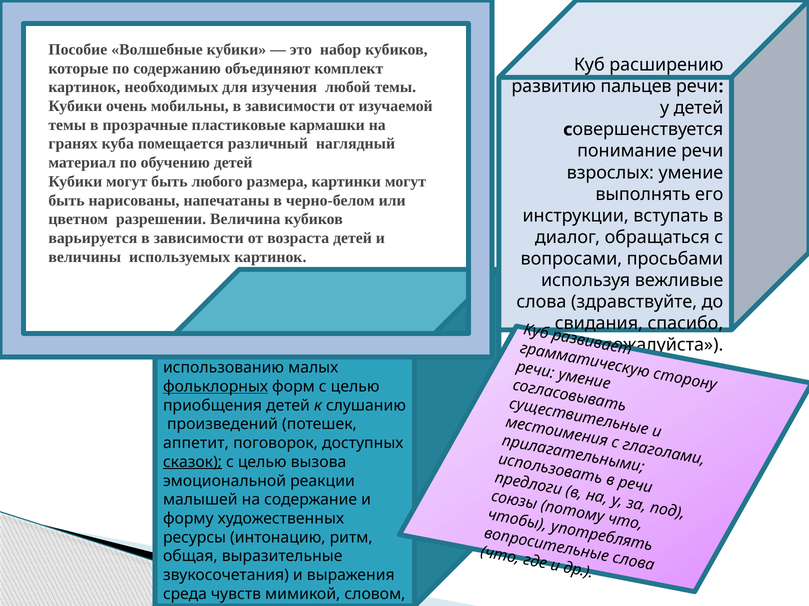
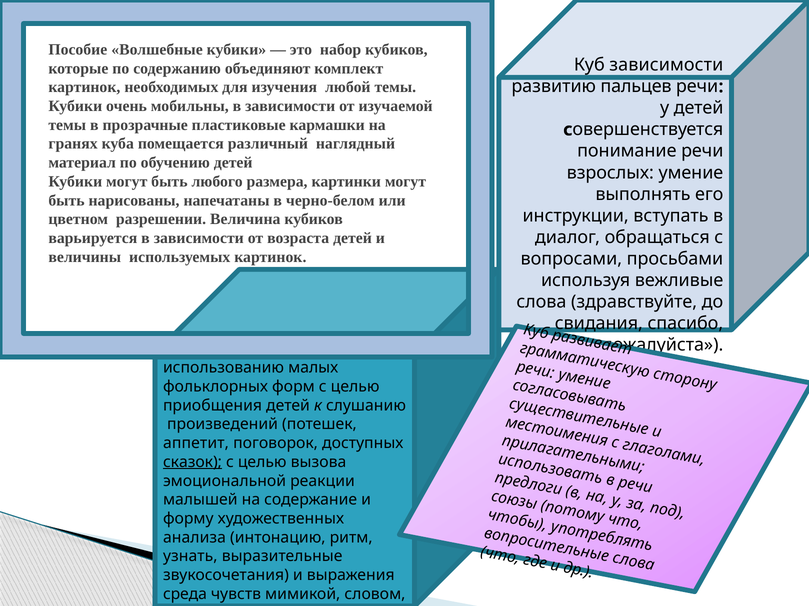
Куб расширению: расширению -> зависимости (666, 65)
фольклорных underline: present -> none (216, 387)
ресурсы: ресурсы -> анализа (194, 538)
общая: общая -> узнать (190, 557)
